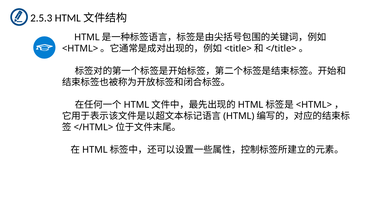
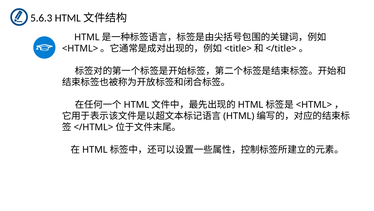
2.5.3: 2.5.3 -> 5.6.3 (41, 18)
